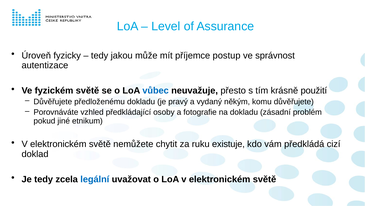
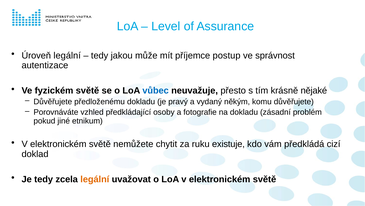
Úroveň fyzicky: fyzicky -> legální (67, 55)
použití: použití -> nějaké (314, 90)
legální colour: blue -> orange (95, 179)
